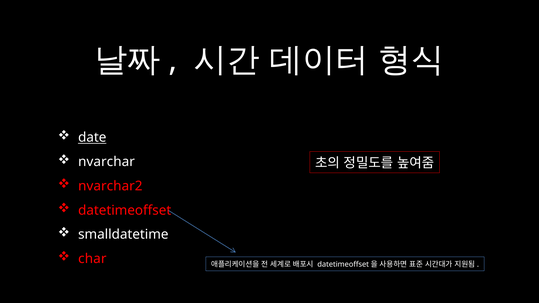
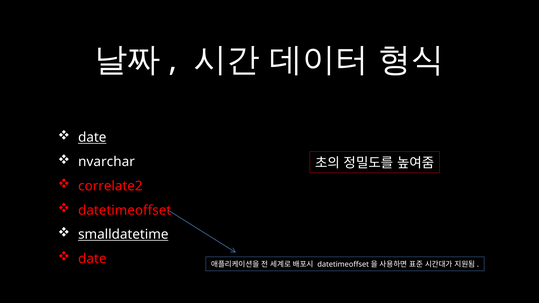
nvarchar2: nvarchar2 -> correlate2 (110, 186)
smalldatetime underline: none -> present (123, 235)
char: char -> date (92, 259)
